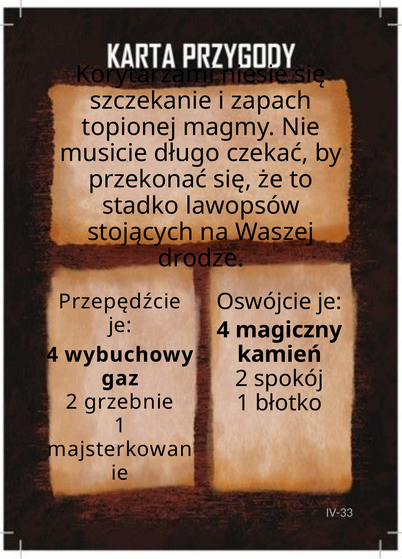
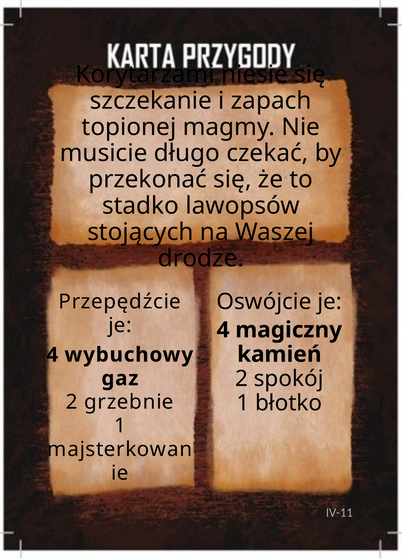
IV-33: IV-33 -> IV-11 (339, 513)
